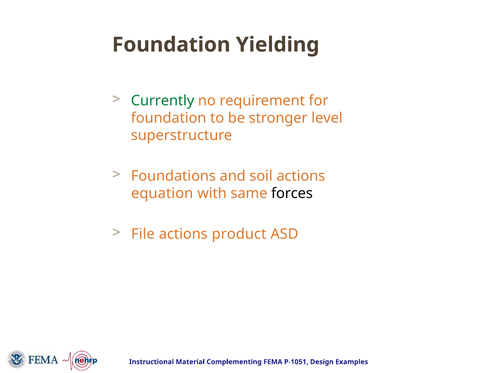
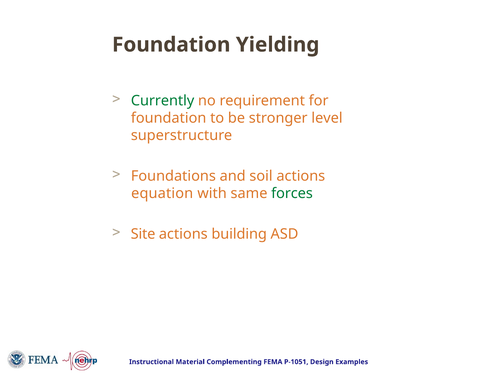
forces colour: black -> green (292, 194)
File: File -> Site (143, 234)
product: product -> building (239, 234)
